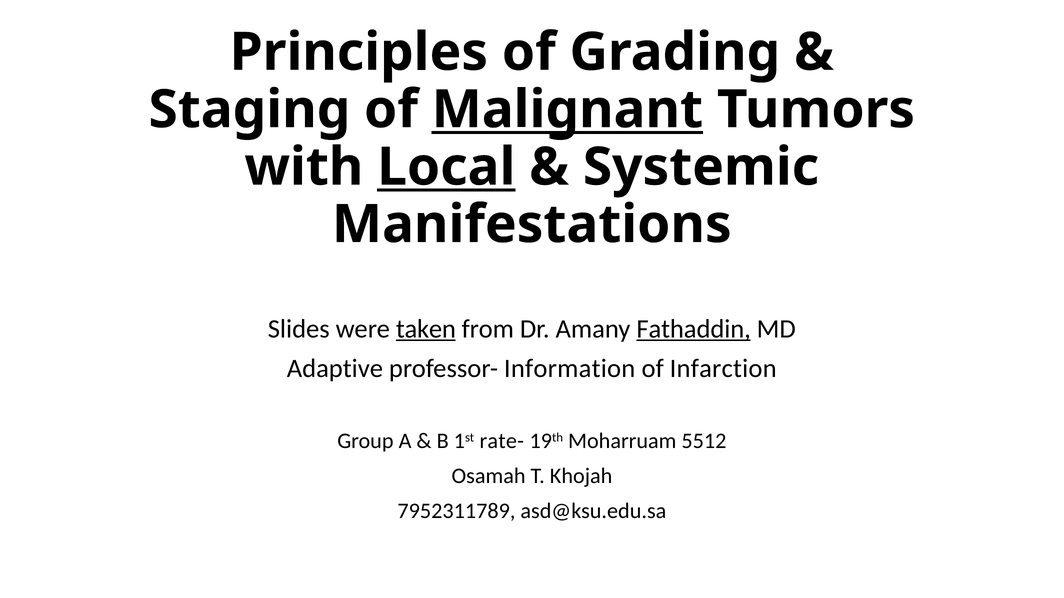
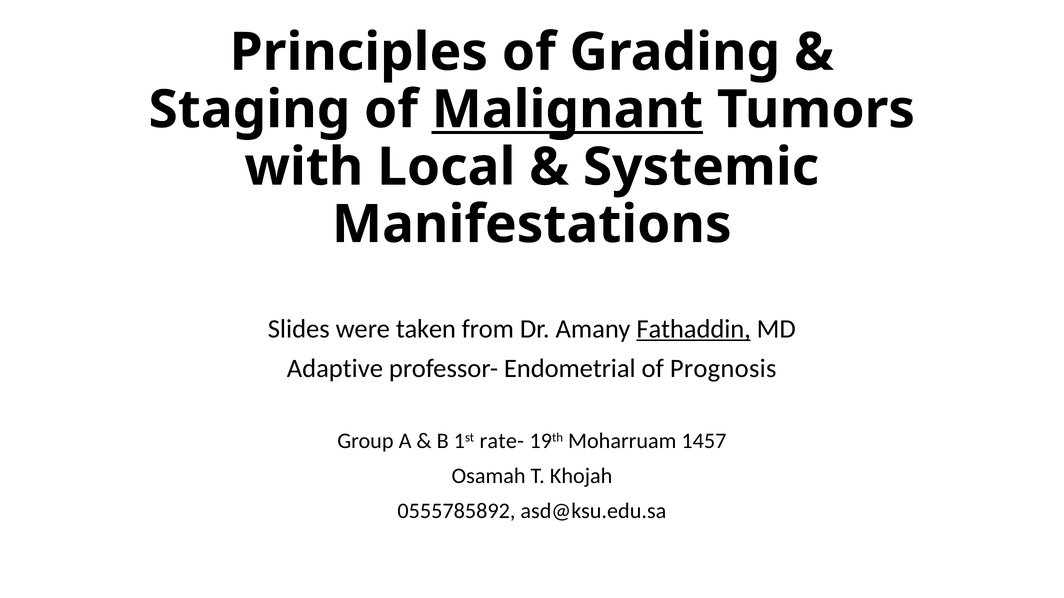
Local underline: present -> none (446, 167)
taken underline: present -> none (426, 329)
Information: Information -> Endometrial (570, 369)
Infarction: Infarction -> Prognosis (723, 369)
5512: 5512 -> 1457 (704, 441)
7952311789: 7952311789 -> 0555785892 (456, 511)
